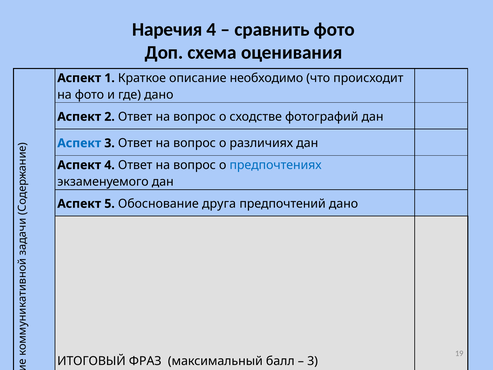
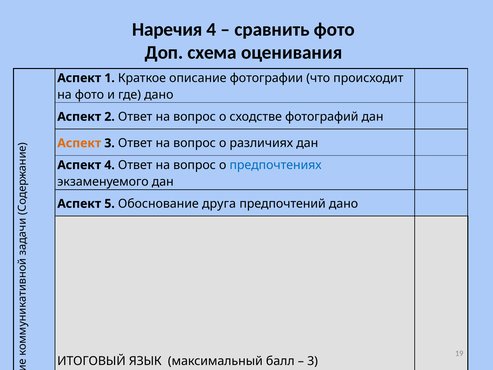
необходимо: необходимо -> фотографии (266, 78)
Аспект colour: blue -> orange (79, 143)
ФРАЗ: ФРАЗ -> ЯЗЫК (145, 361)
